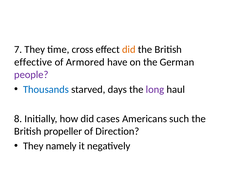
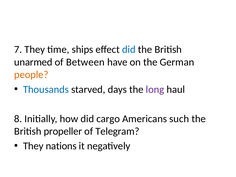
cross: cross -> ships (83, 50)
did colour: orange -> blue (129, 50)
effective: effective -> unarmed (33, 62)
Armored: Armored -> Between (85, 62)
people colour: purple -> orange (31, 75)
cases: cases -> cargo (108, 119)
Direction: Direction -> Telegram (117, 131)
namely: namely -> nations (61, 146)
